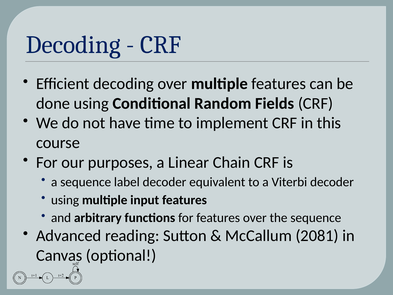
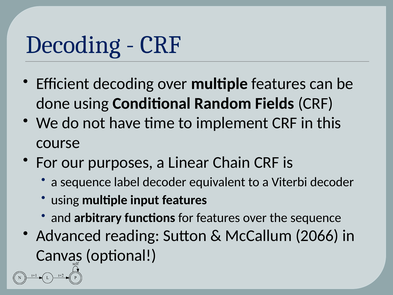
2081: 2081 -> 2066 (317, 236)
